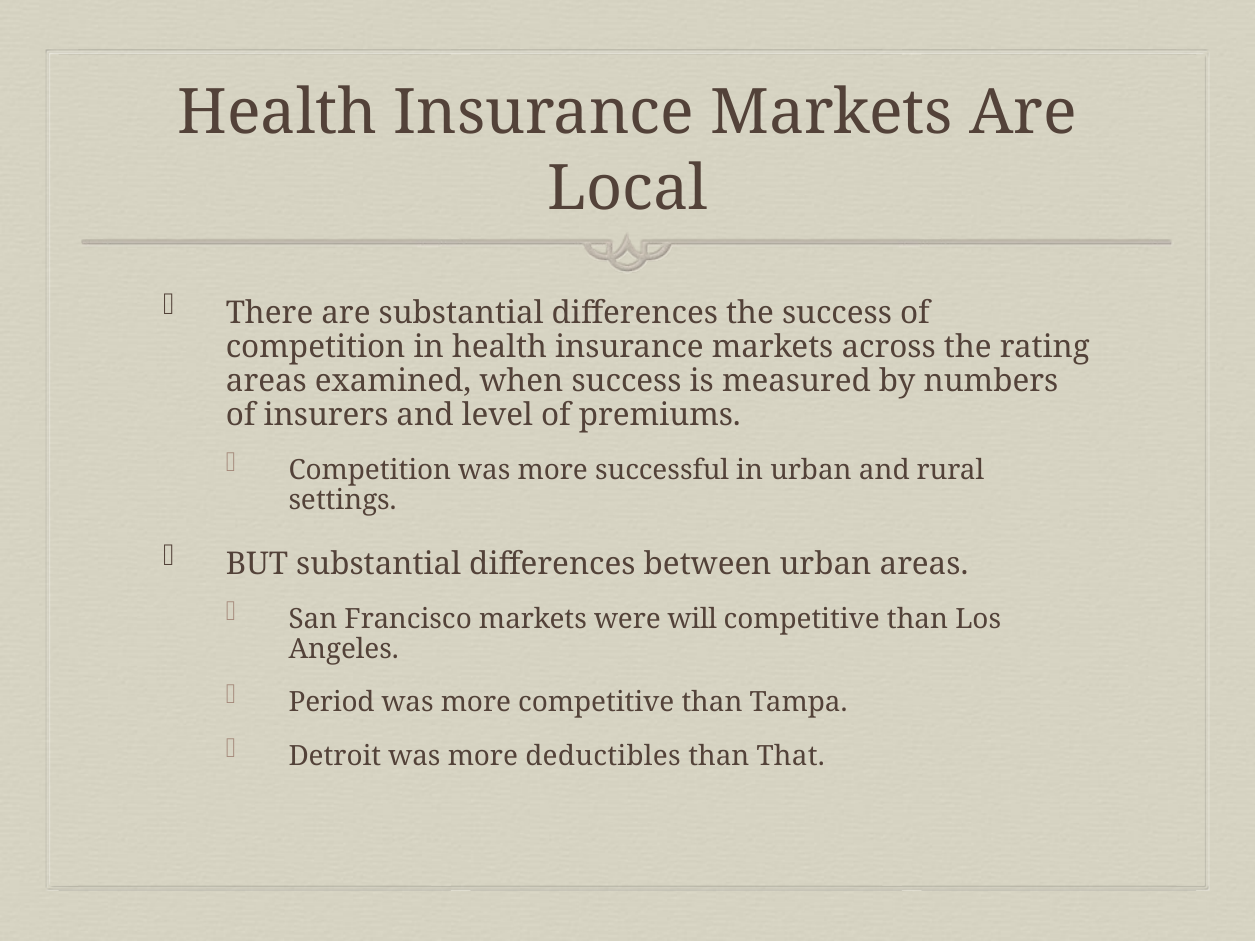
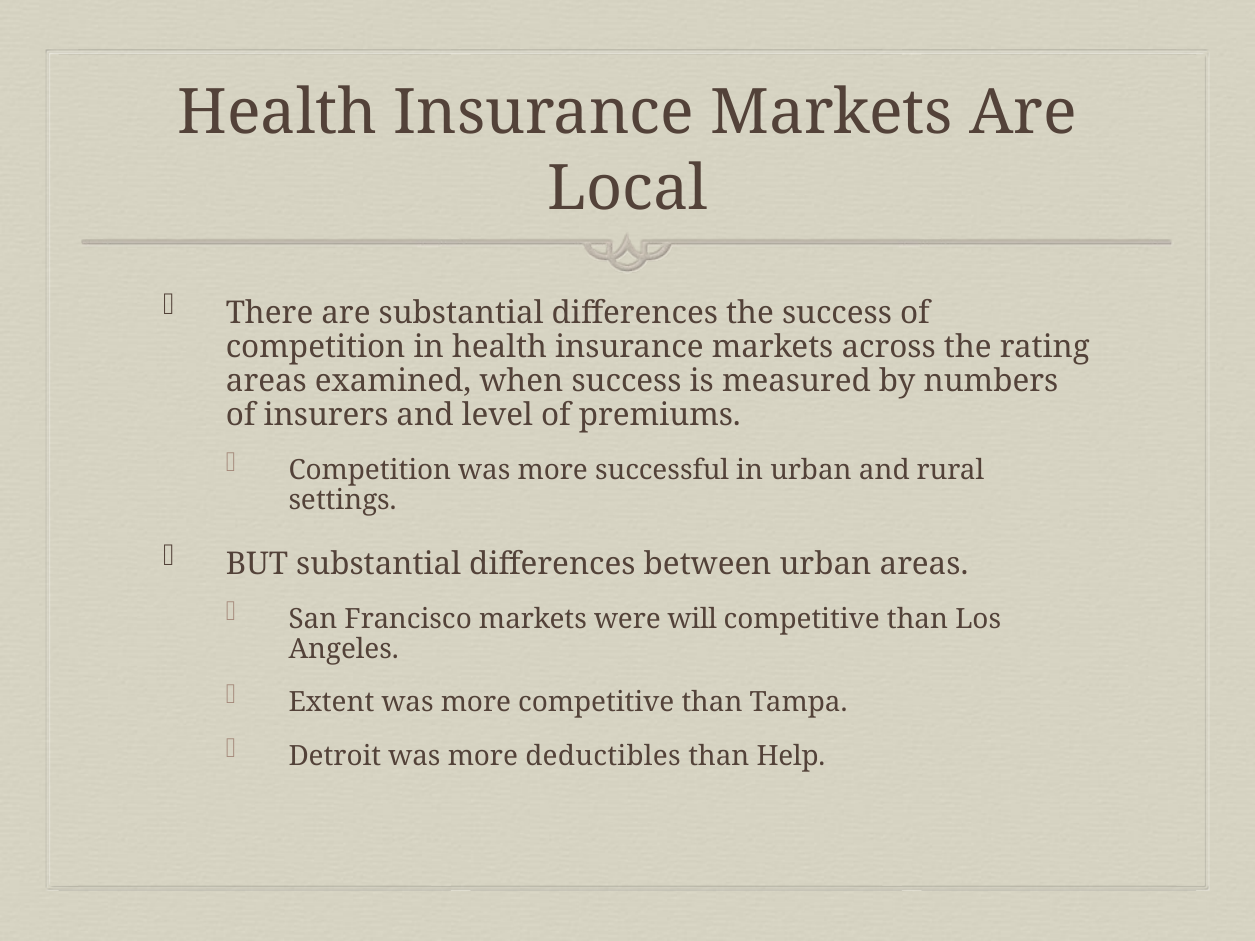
Period: Period -> Extent (331, 703)
That: That -> Help (791, 756)
